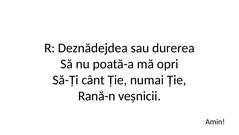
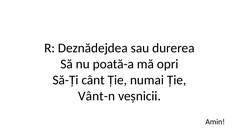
Rană-n: Rană-n -> Vânt-n (97, 96)
